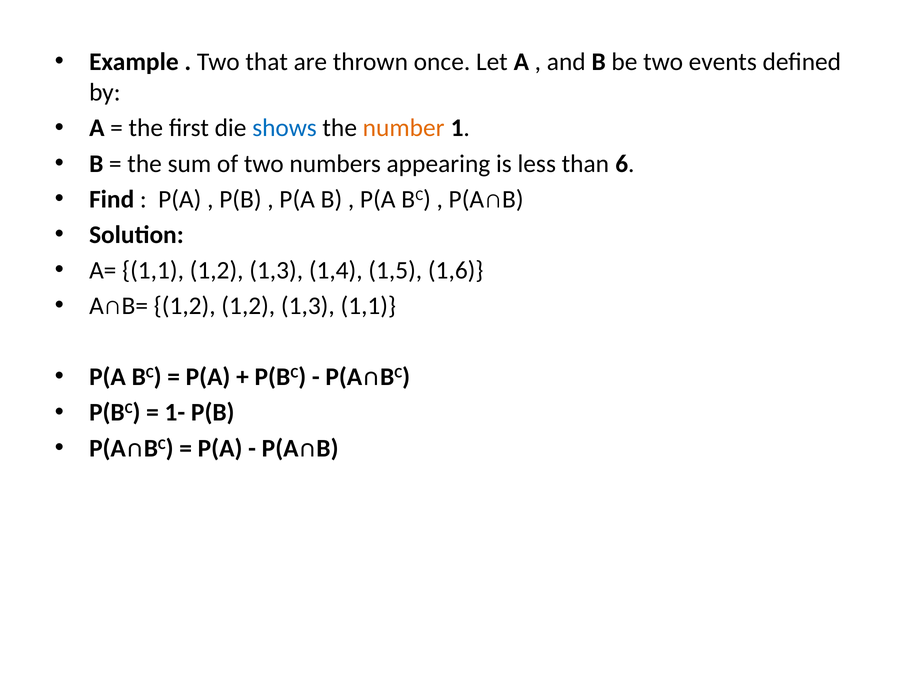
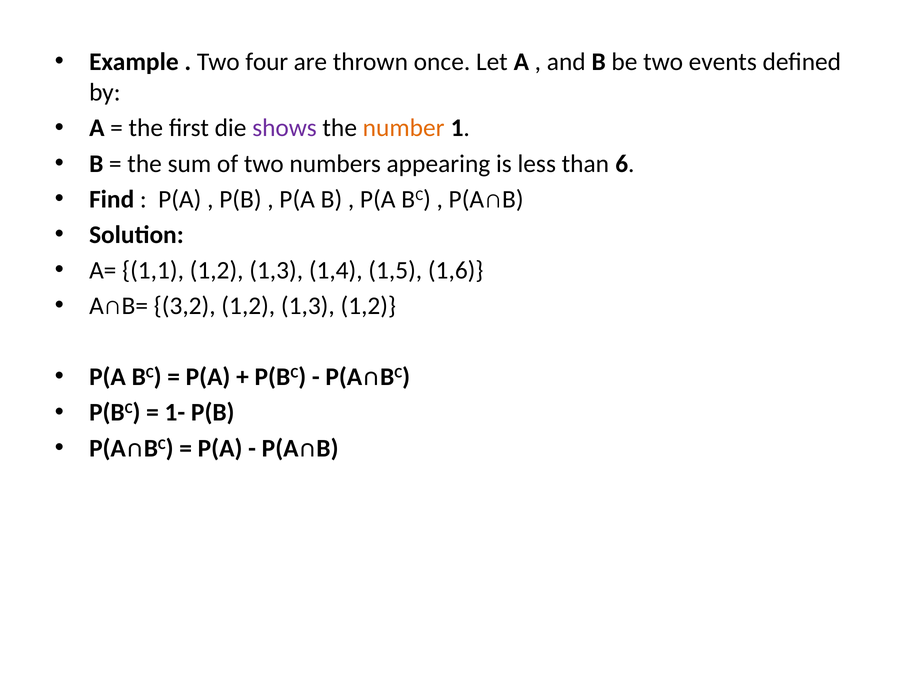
that: that -> four (267, 62)
shows colour: blue -> purple (285, 128)
A∩B= 1,2: 1,2 -> 3,2 (185, 306)
1,3 1,1: 1,1 -> 1,2 (368, 306)
